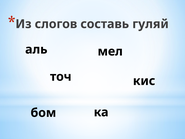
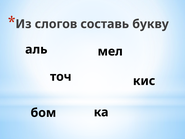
гуляй: гуляй -> букву (151, 24)
